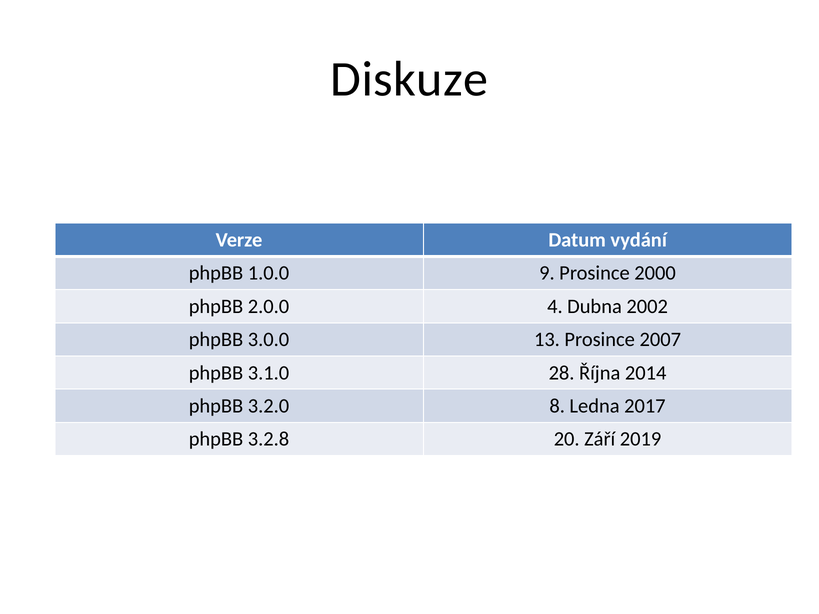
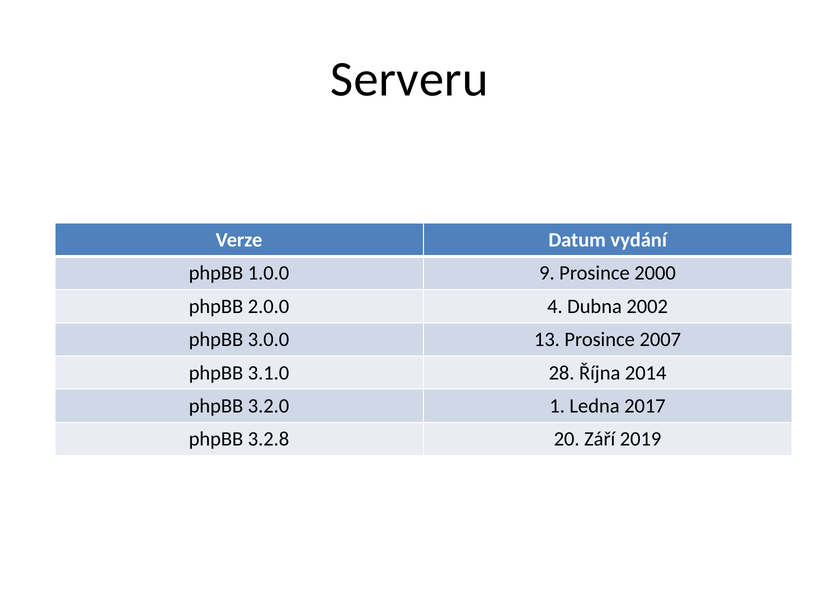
Diskuze: Diskuze -> Serveru (409, 79)
8: 8 -> 1 (557, 406)
